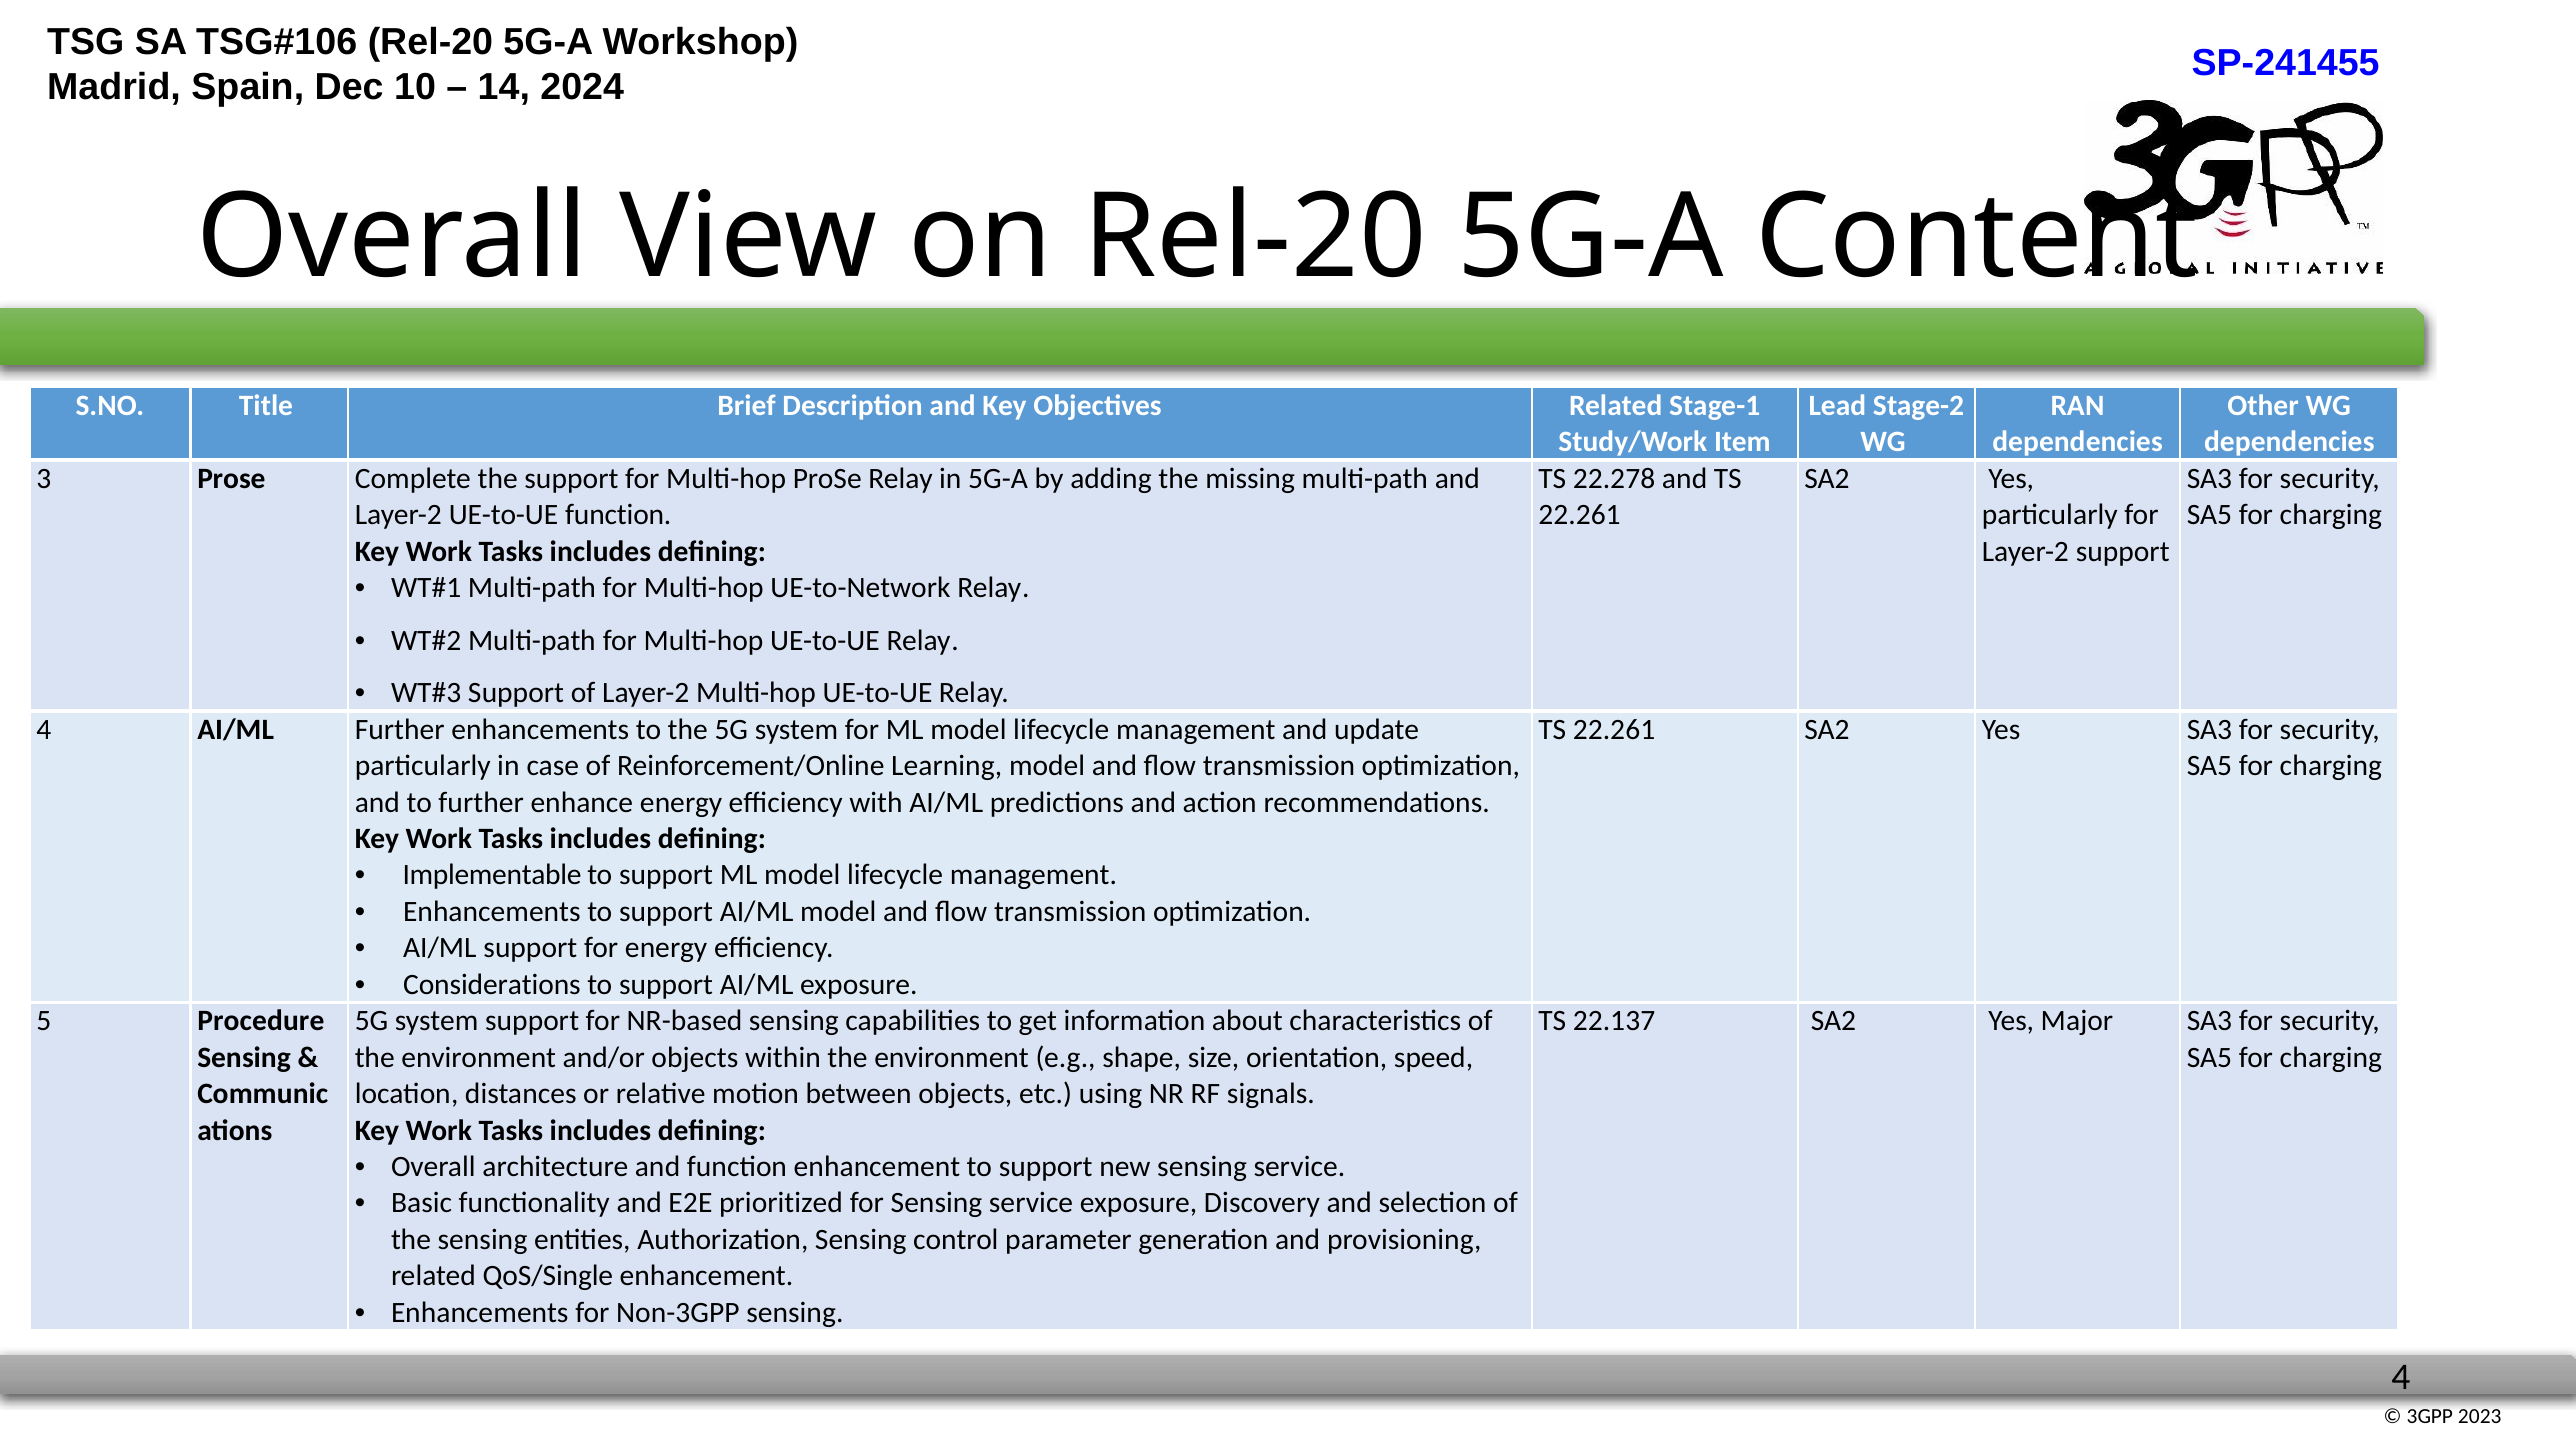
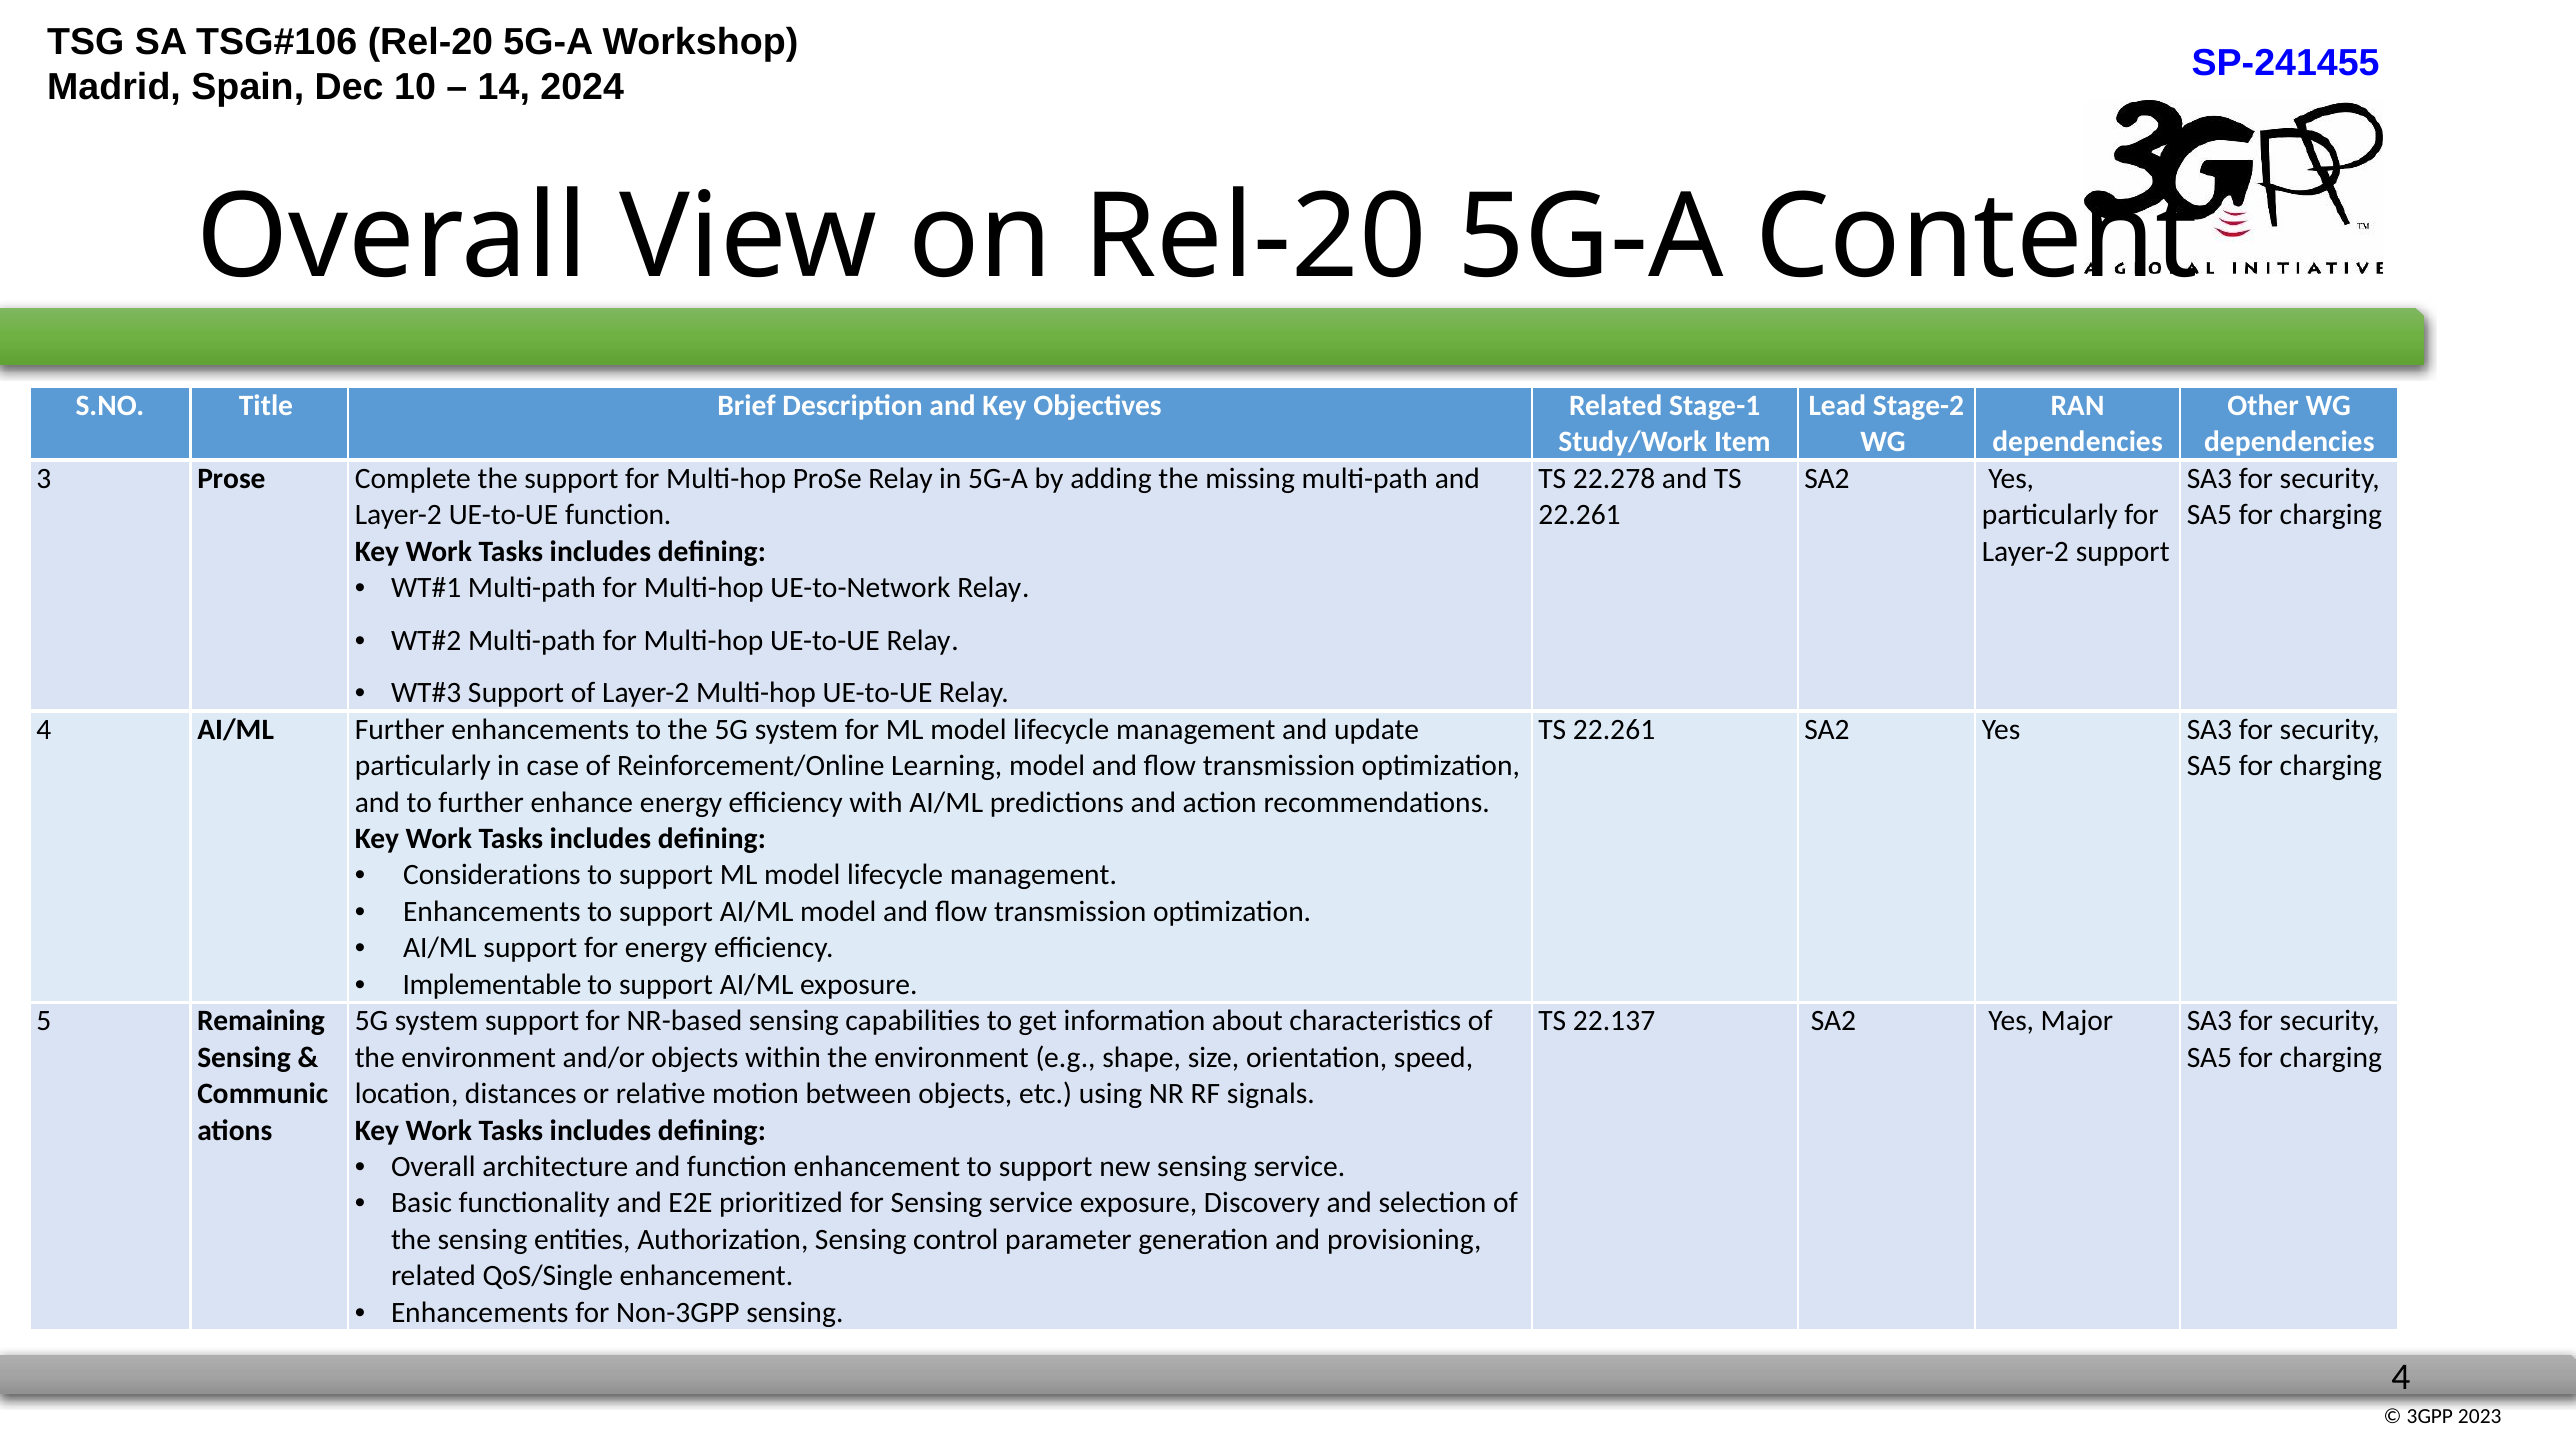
Implementable: Implementable -> Considerations (492, 875)
Considerations: Considerations -> Implementable (492, 985)
Procedure: Procedure -> Remaining (261, 1021)
